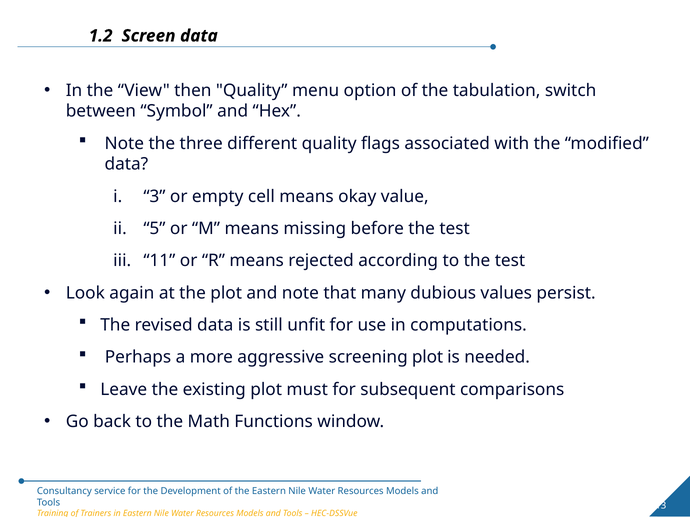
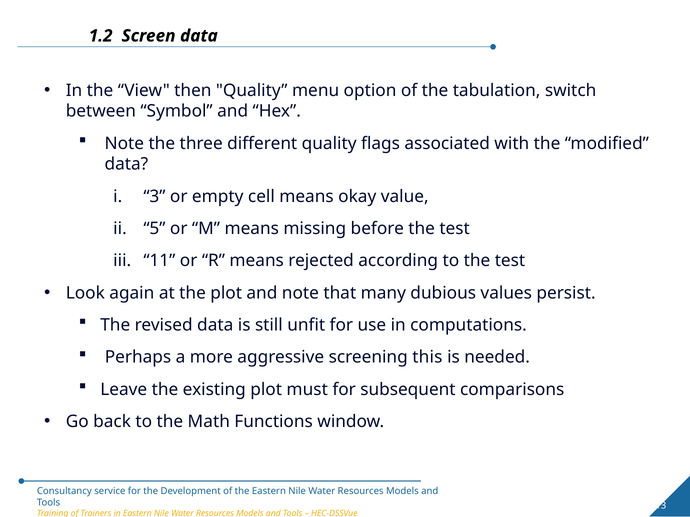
screening plot: plot -> this (427, 358)
